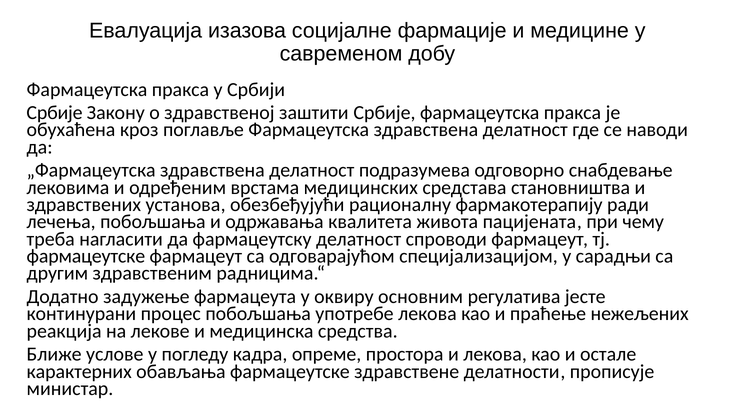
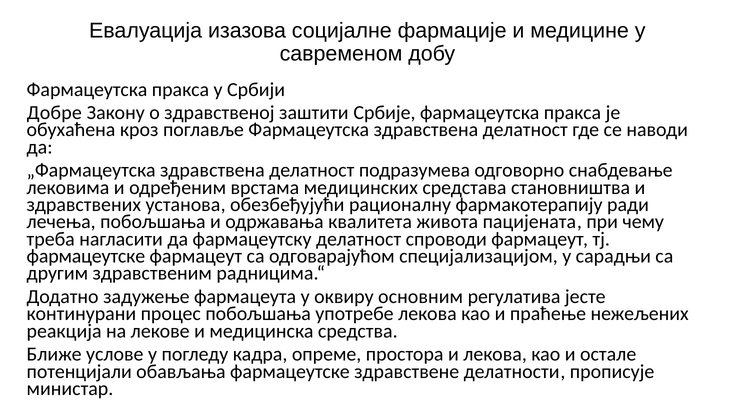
Србије: Србије -> Добре (54, 113)
карактерних: карактерних -> потенцијали (79, 372)
